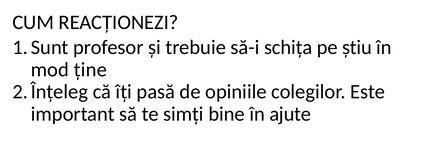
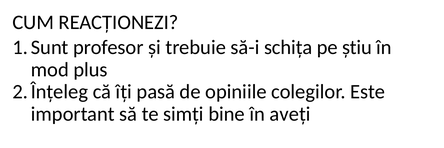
ține: ține -> plus (91, 70)
ajute: ajute -> aveți (290, 114)
